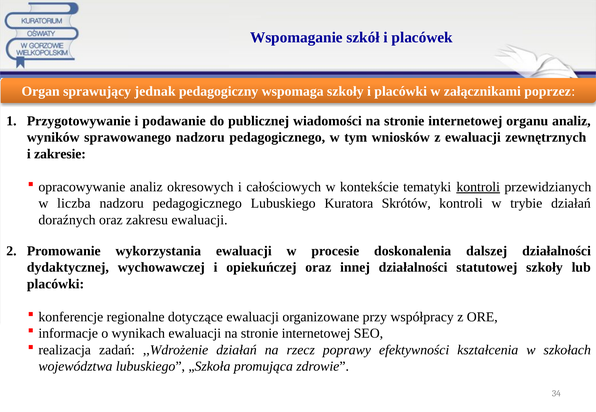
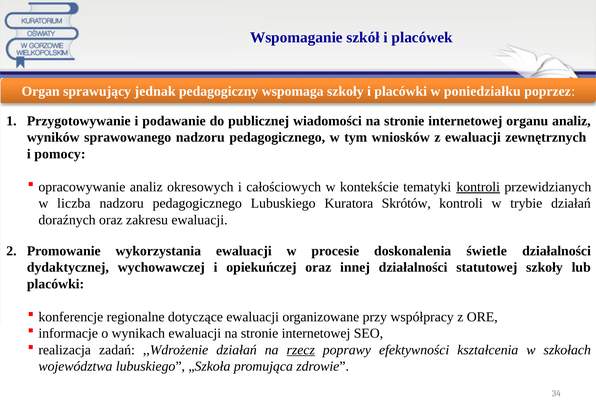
załącznikami: załącznikami -> poniedziałku (482, 92)
zakresie: zakresie -> pomocy (60, 154)
dalszej: dalszej -> świetle (487, 251)
rzecz underline: none -> present (301, 350)
